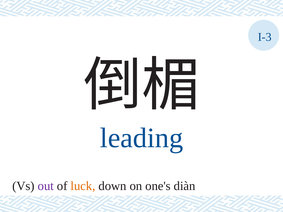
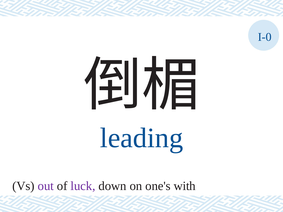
I-3: I-3 -> I-0 (265, 37)
luck colour: orange -> purple (83, 186)
diàn: diàn -> with (185, 186)
